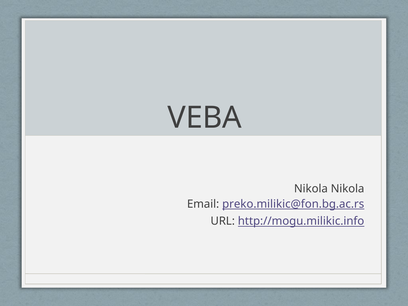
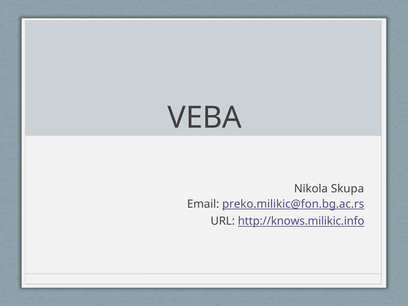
Nikola Nikola: Nikola -> Skupa (348, 189)
http://mogu.milikic.info: http://mogu.milikic.info -> http://knows.milikic.info (301, 221)
